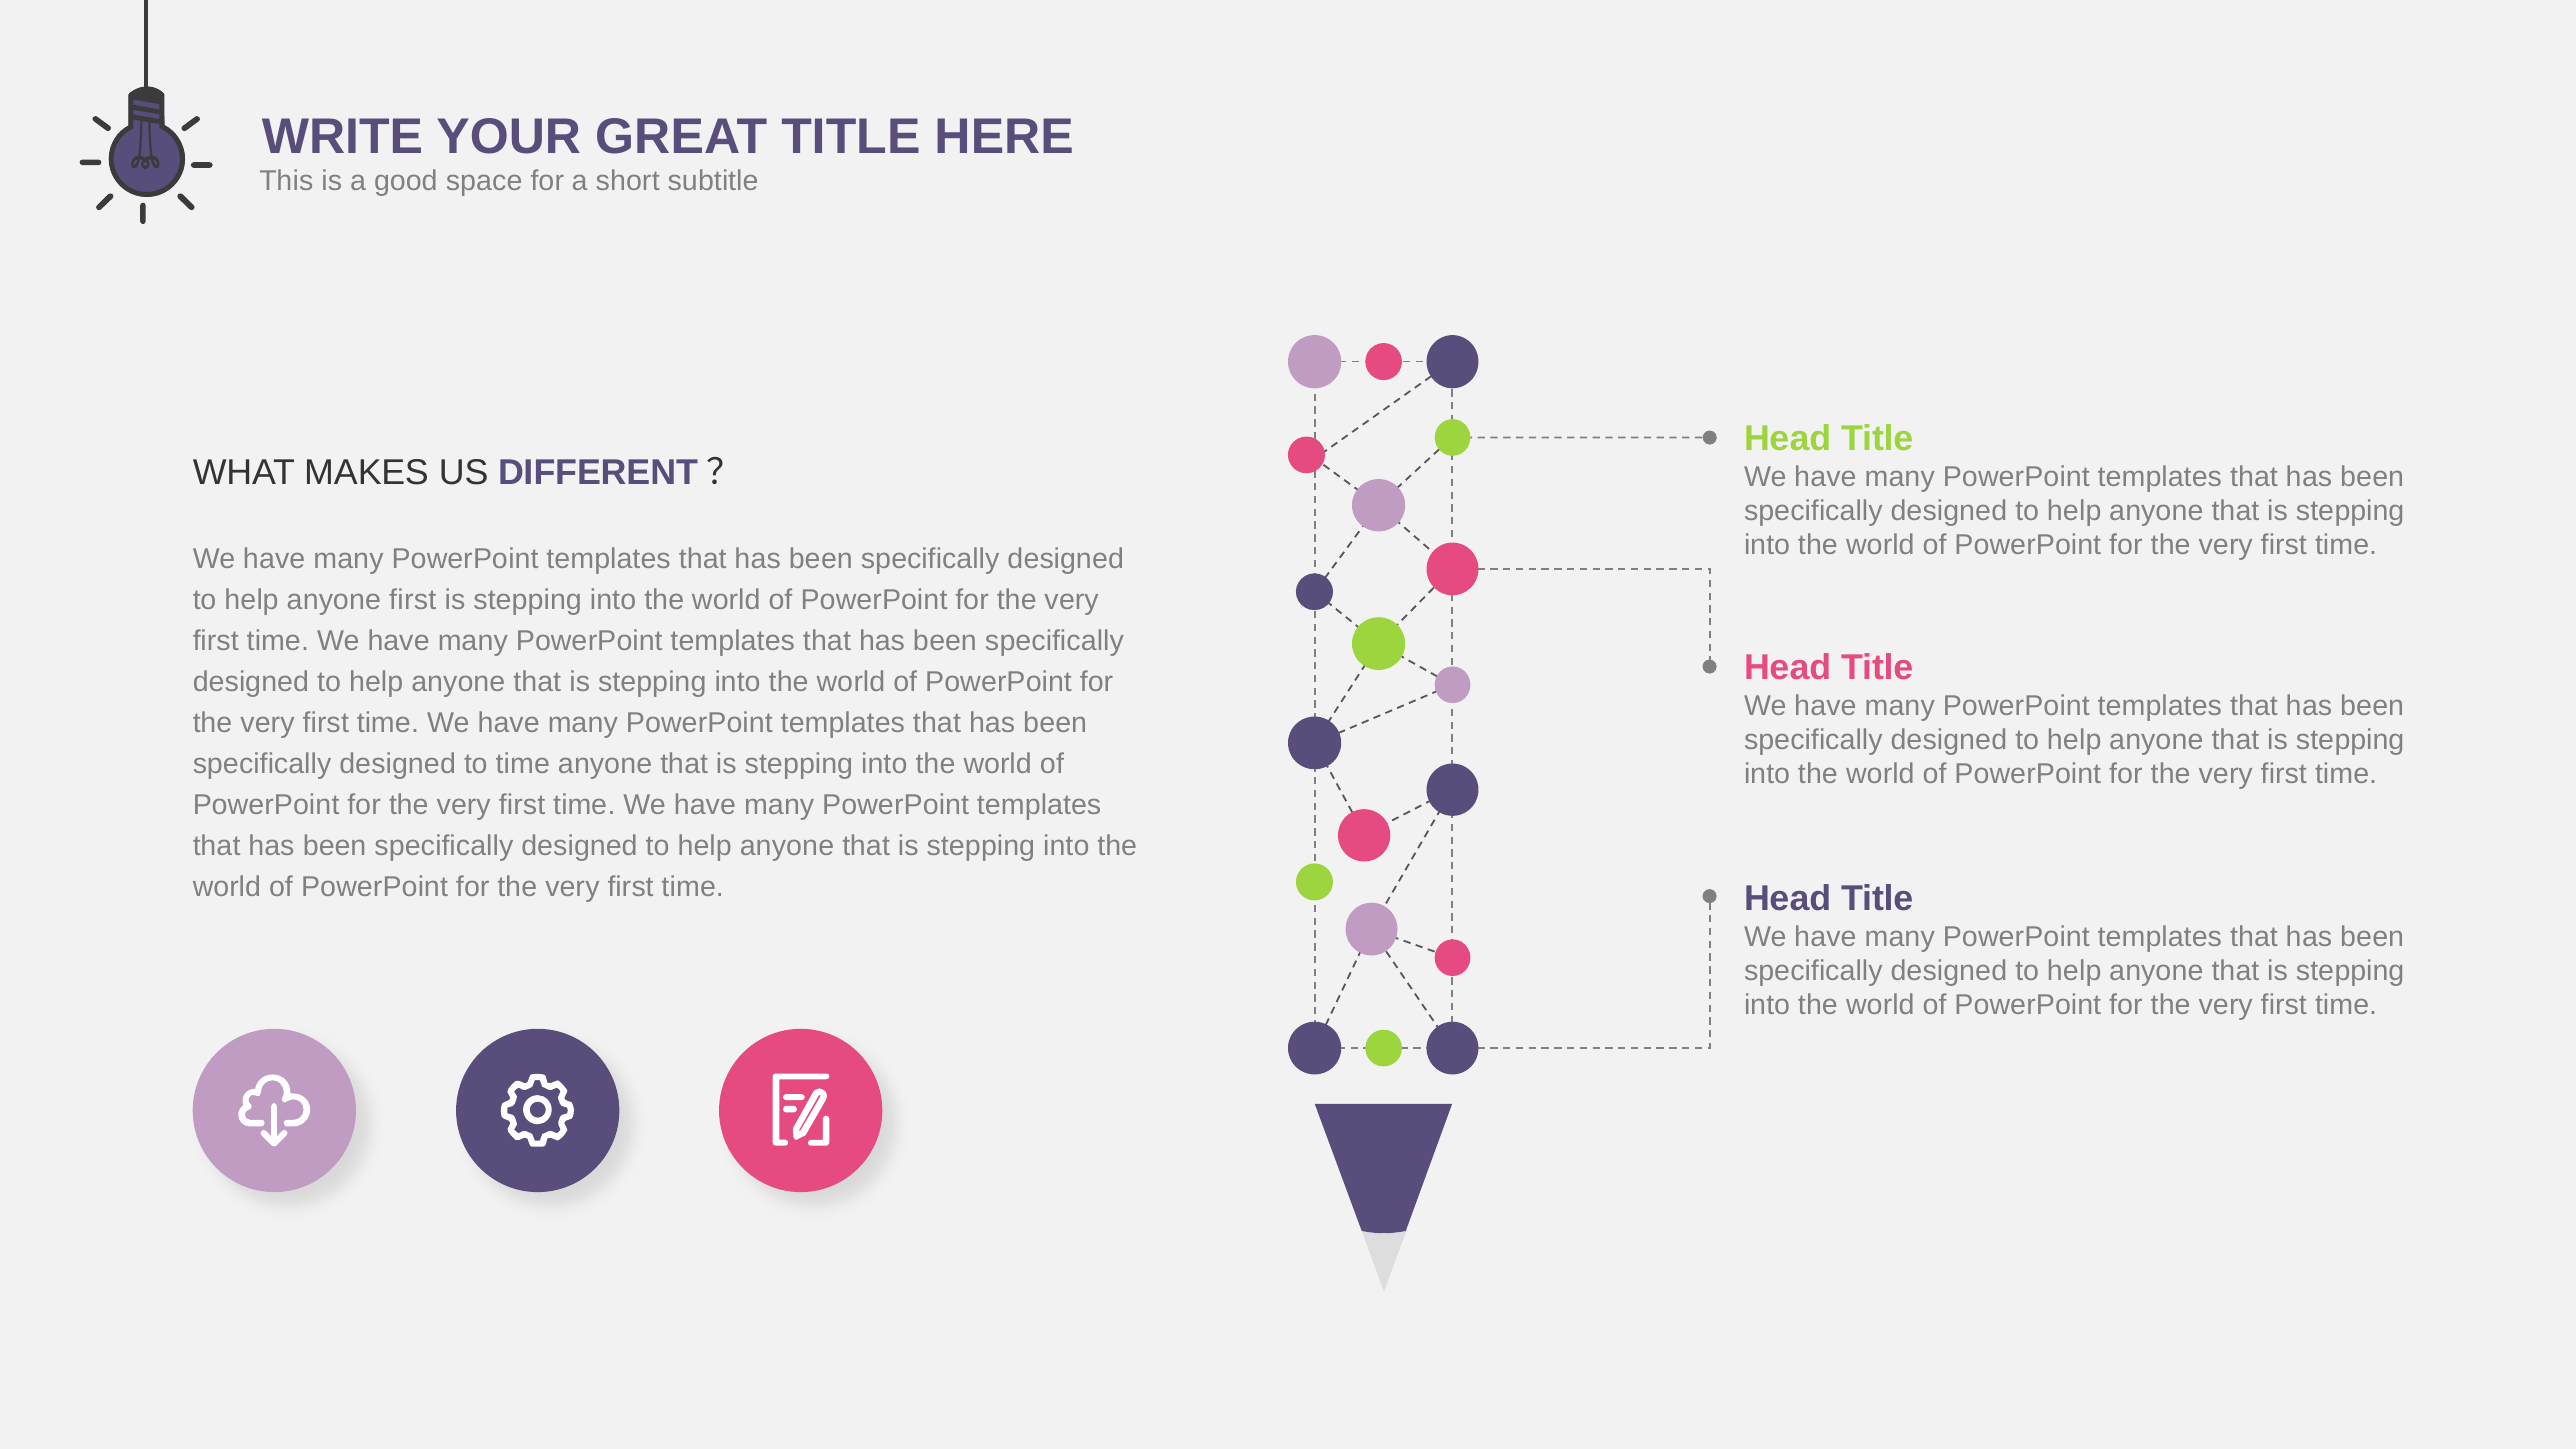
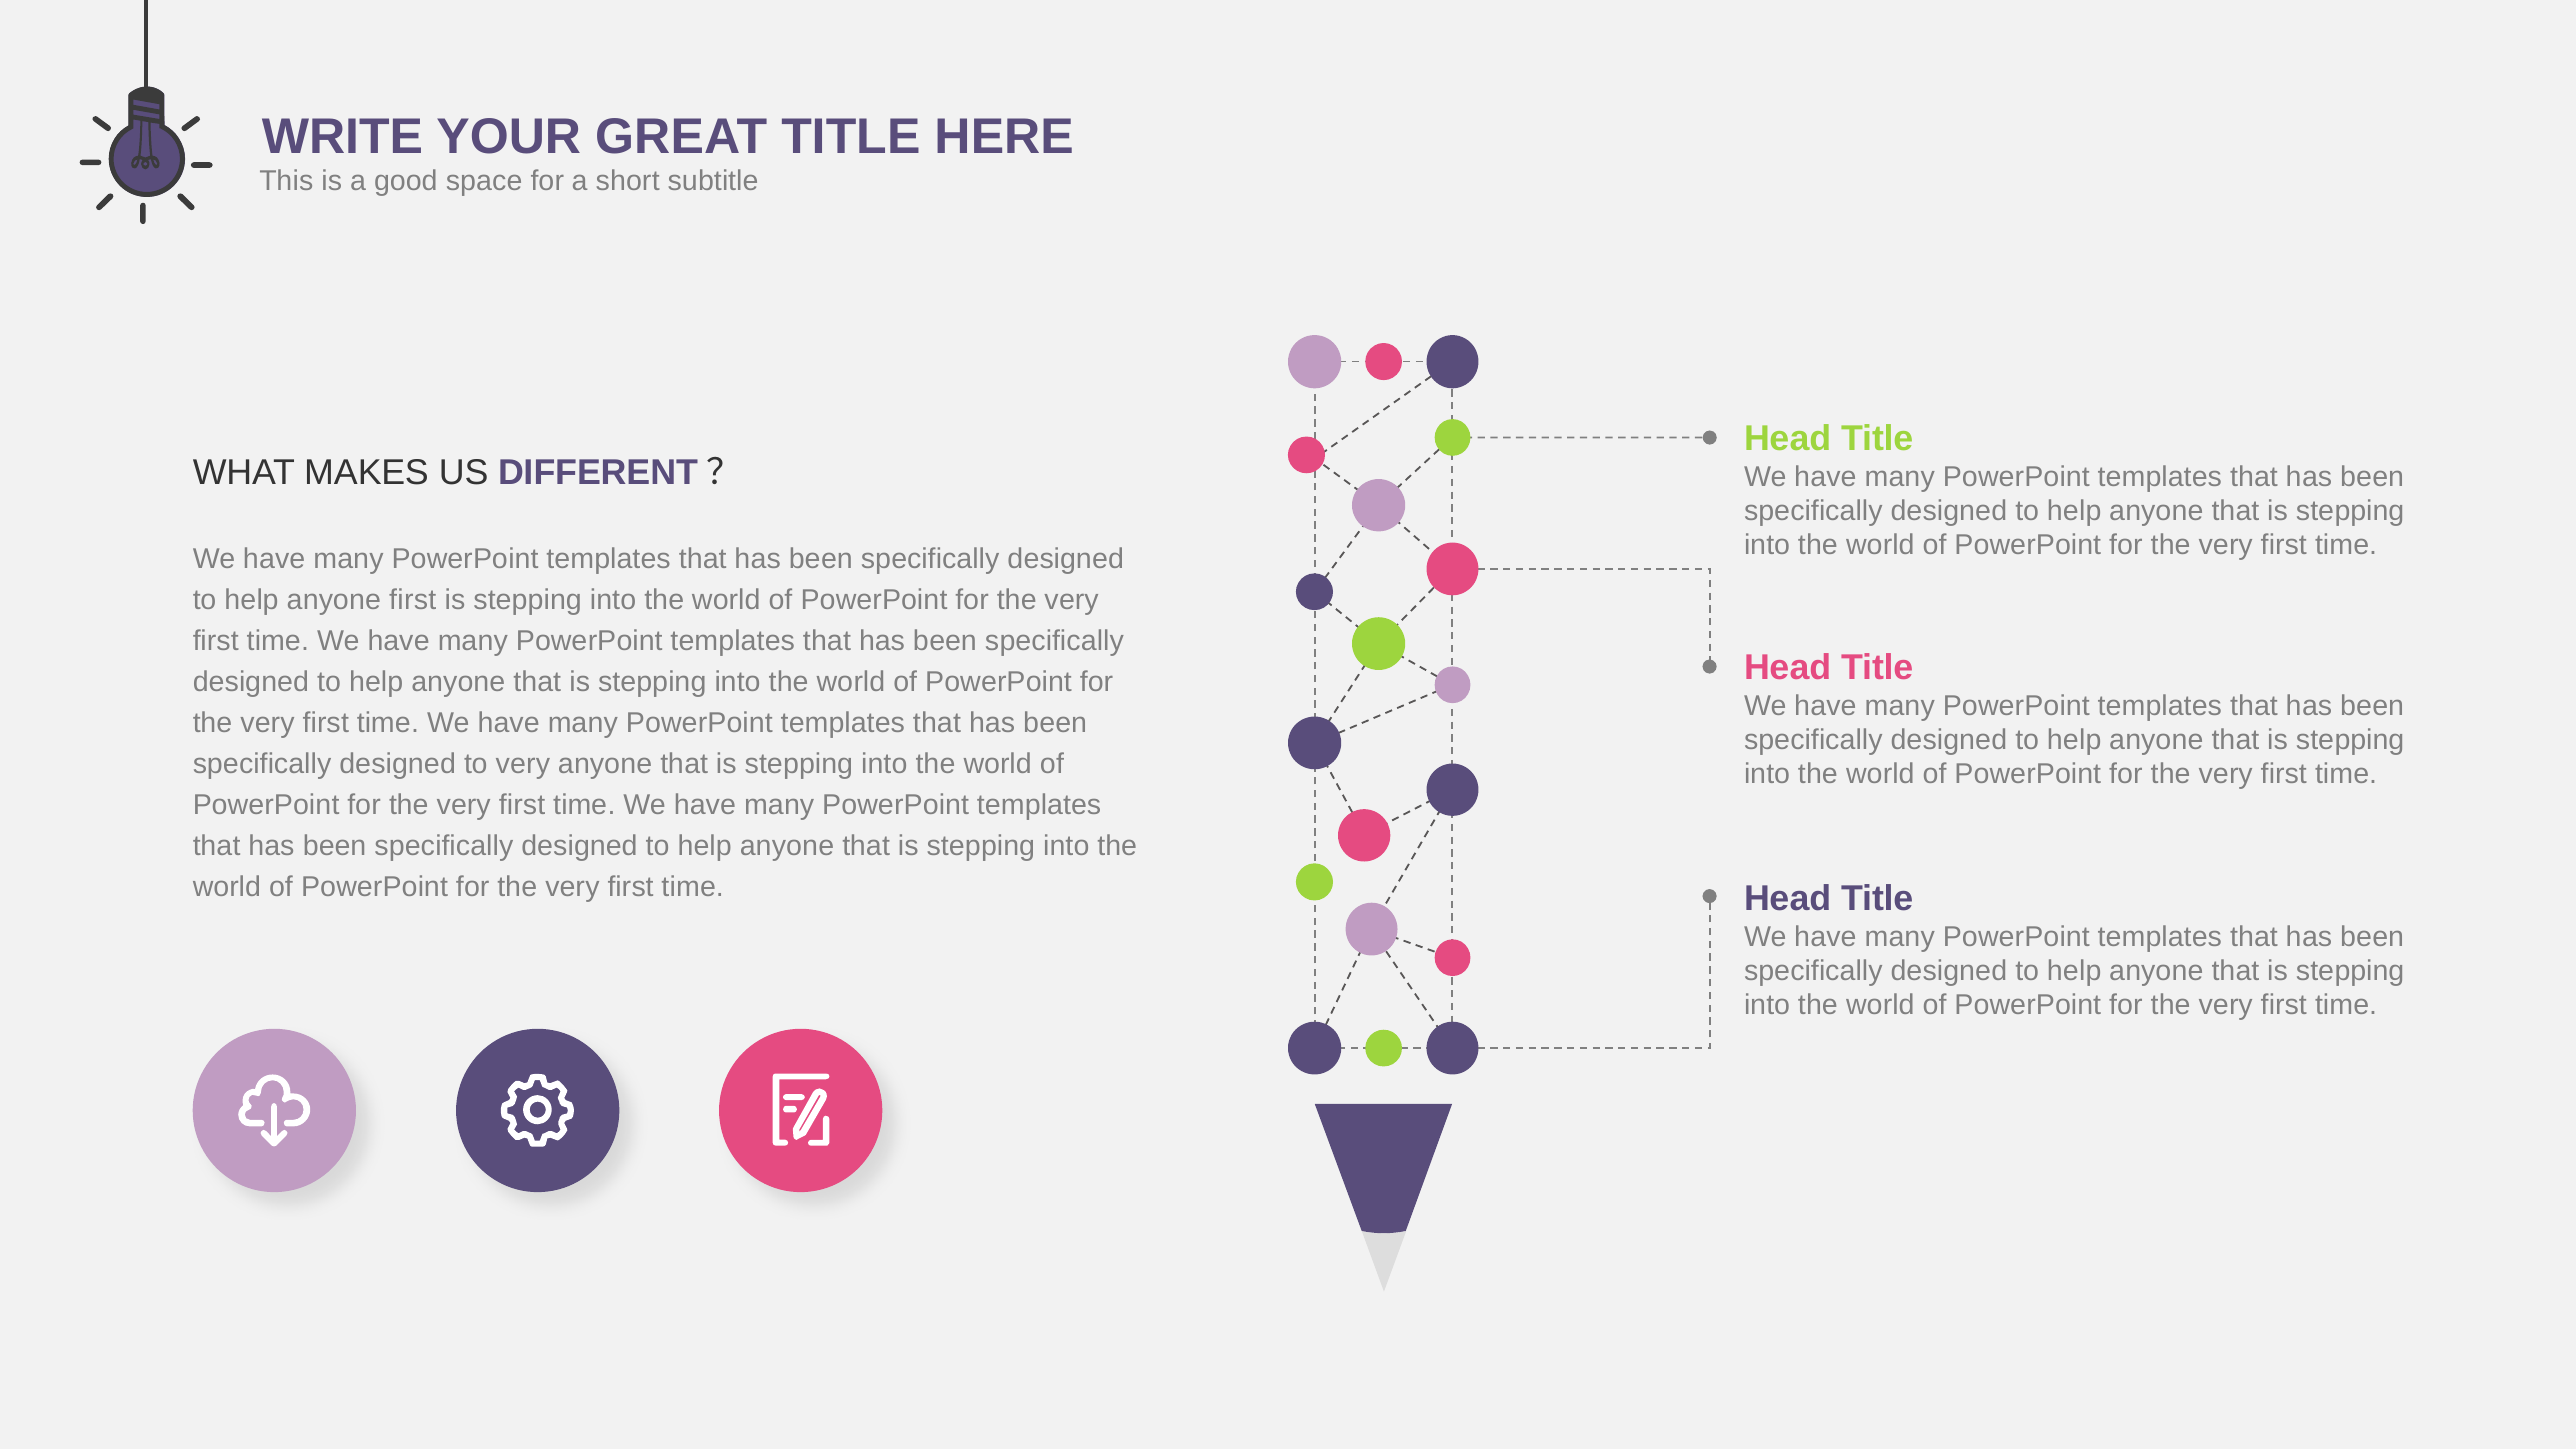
to time: time -> very (523, 764)
